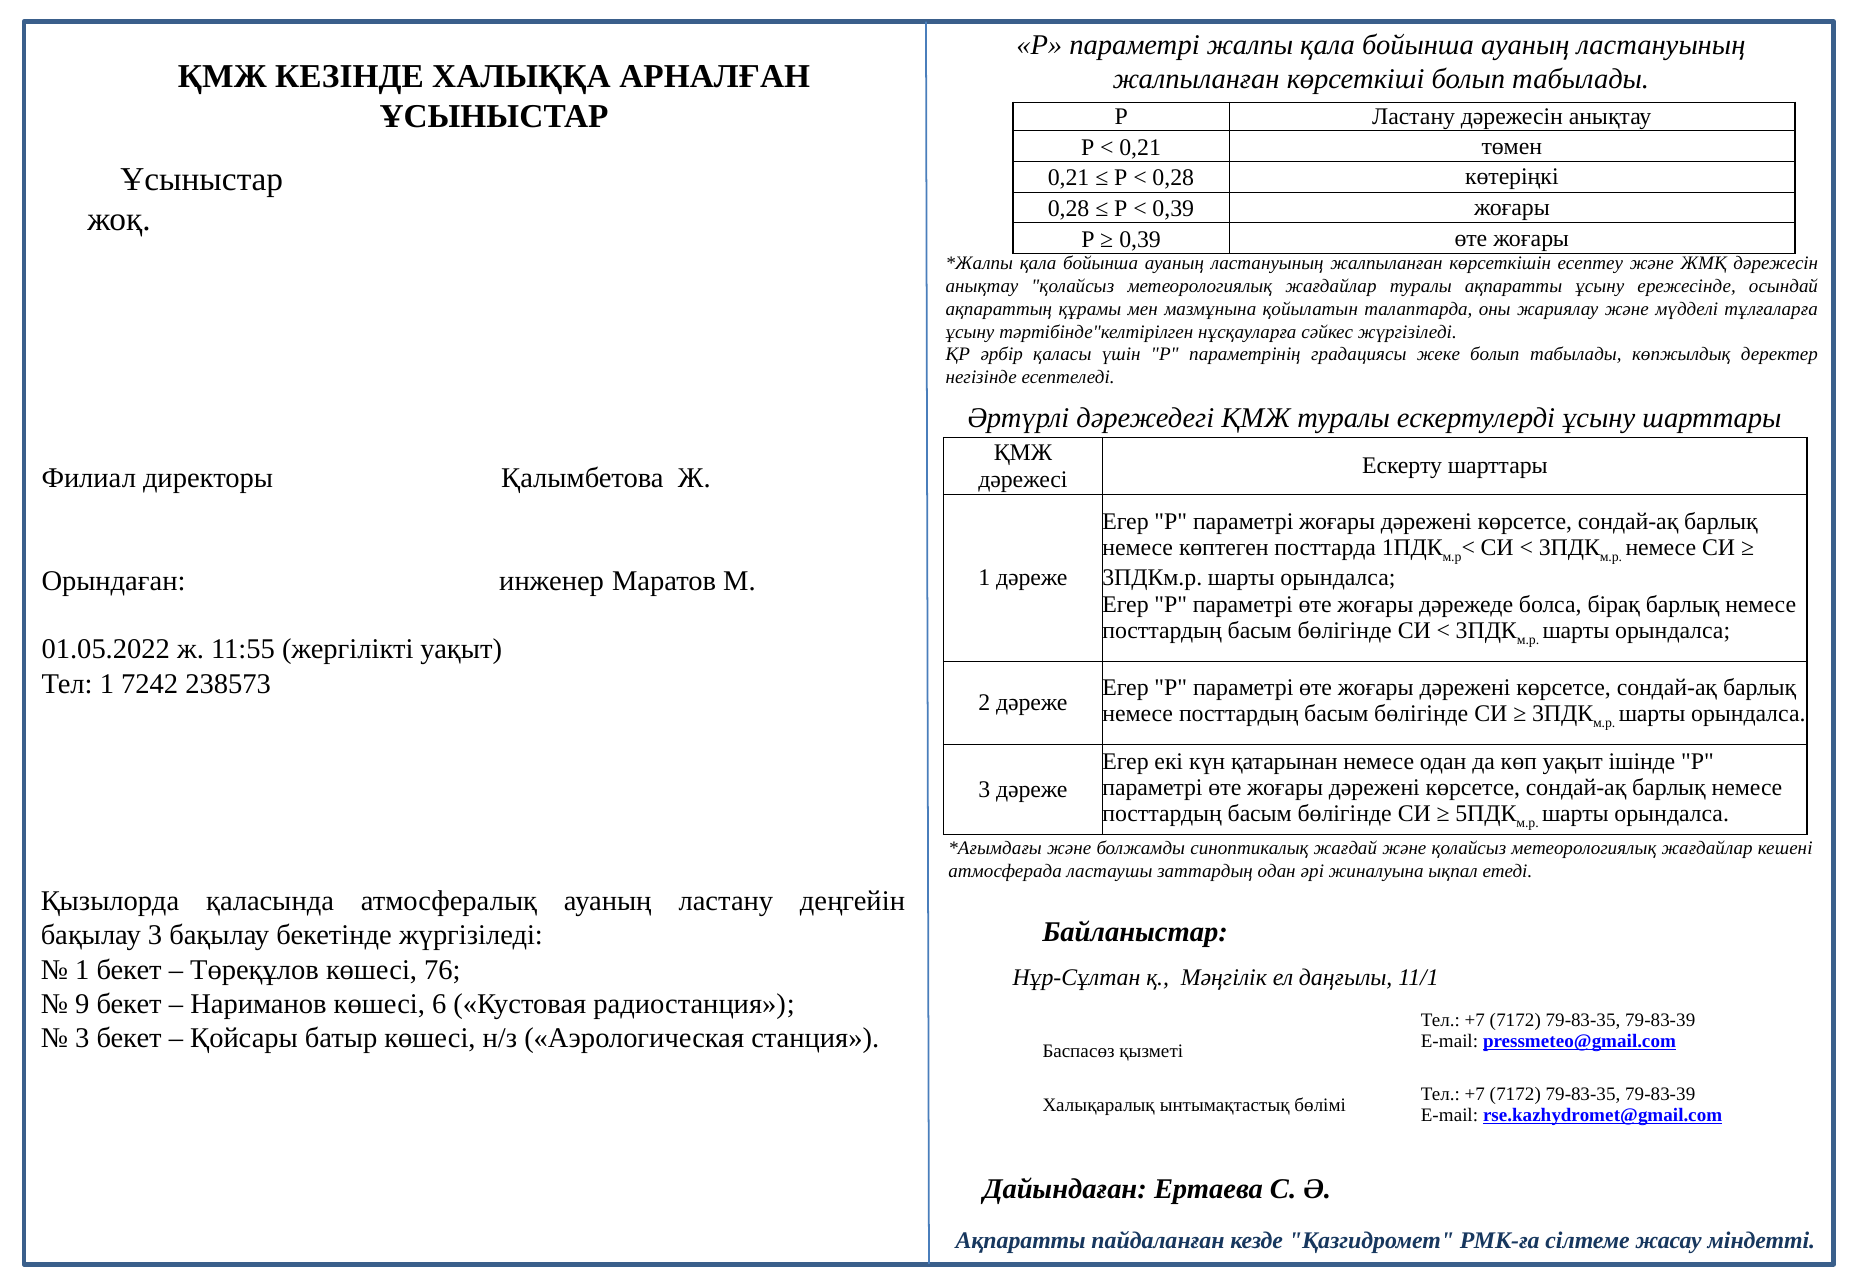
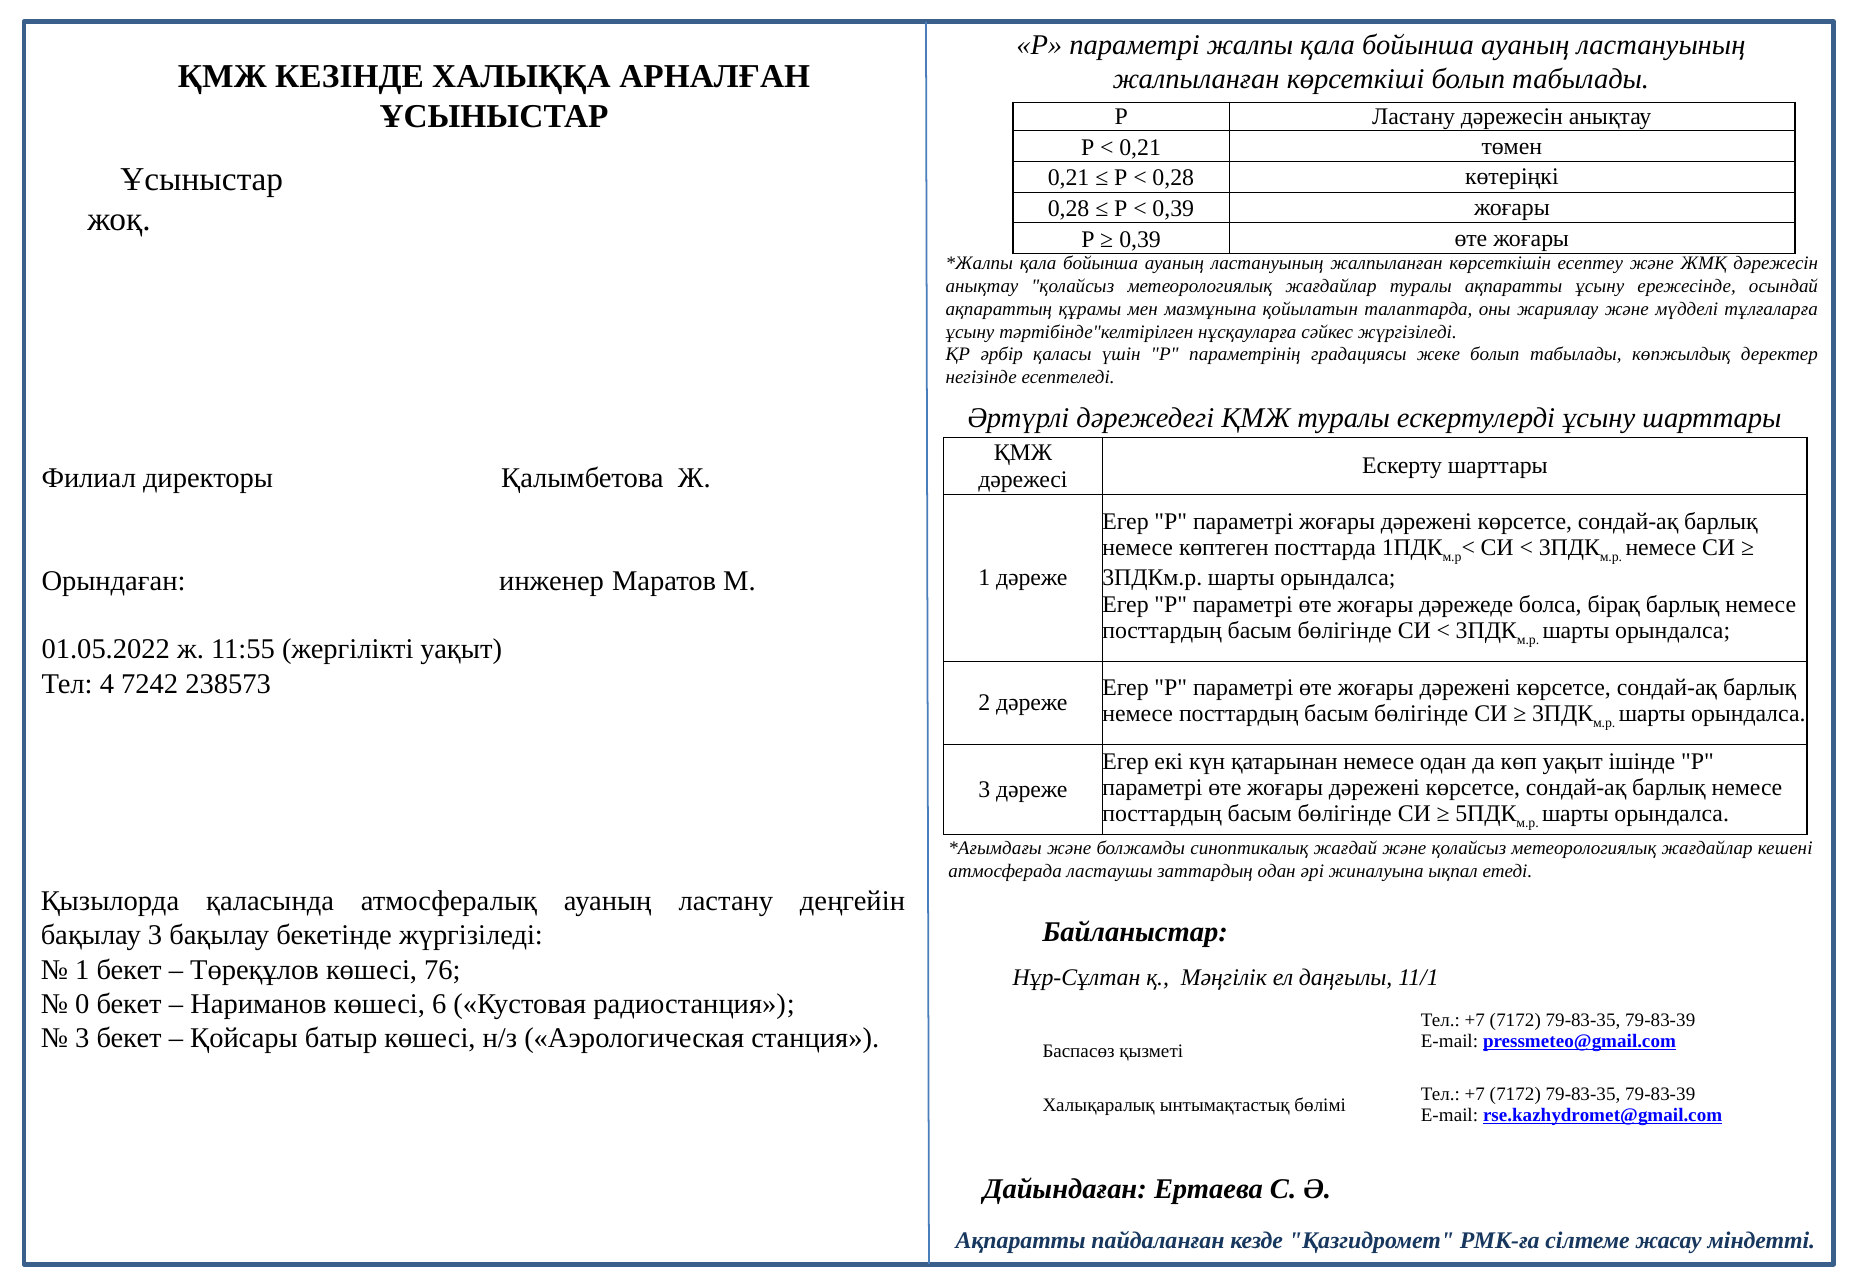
Тел 1: 1 -> 4 (107, 684)
9: 9 -> 0 (82, 1004)
